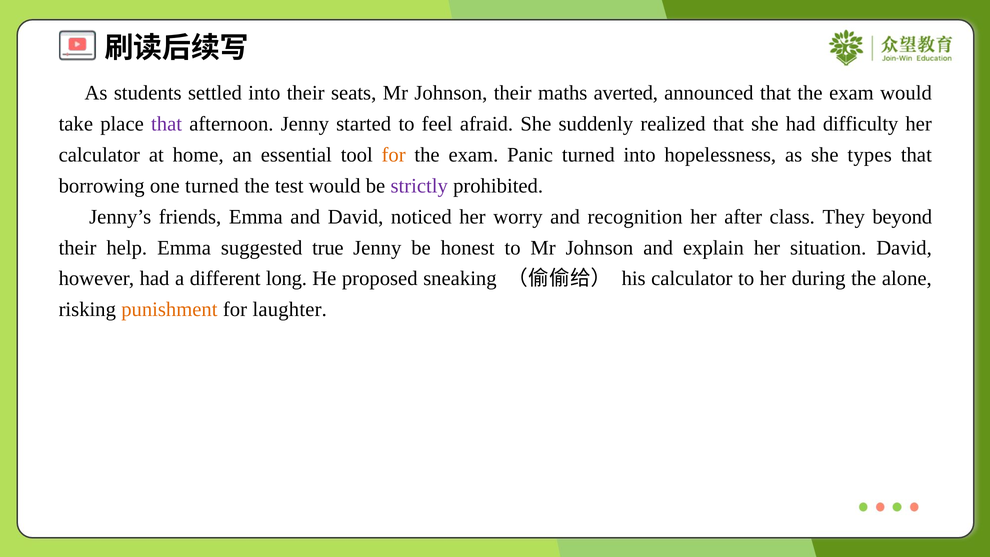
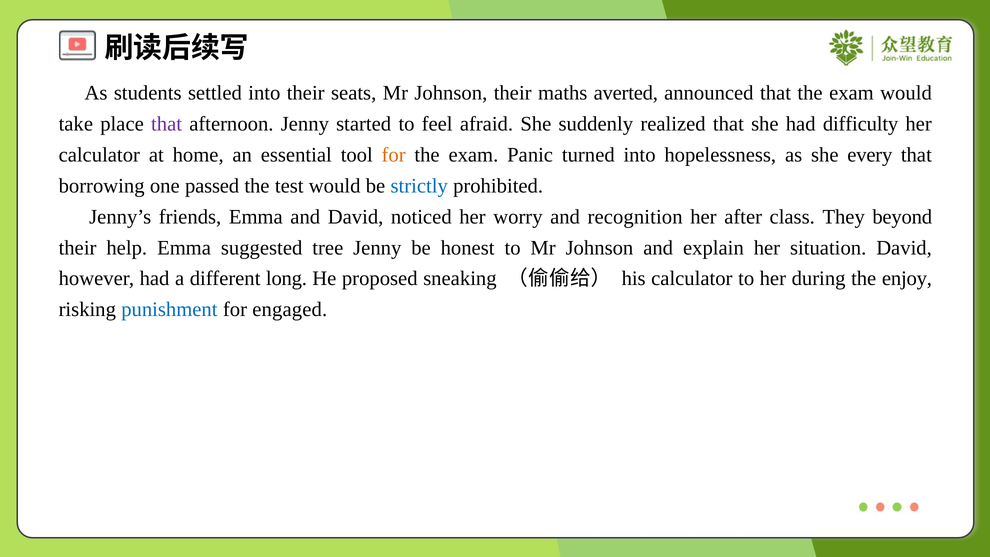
types: types -> every (870, 155)
one turned: turned -> passed (212, 186)
strictly colour: purple -> blue (419, 186)
true: true -> tree (328, 248)
alone: alone -> enjoy (907, 279)
punishment colour: orange -> blue (169, 310)
laughter: laughter -> engaged (290, 310)
